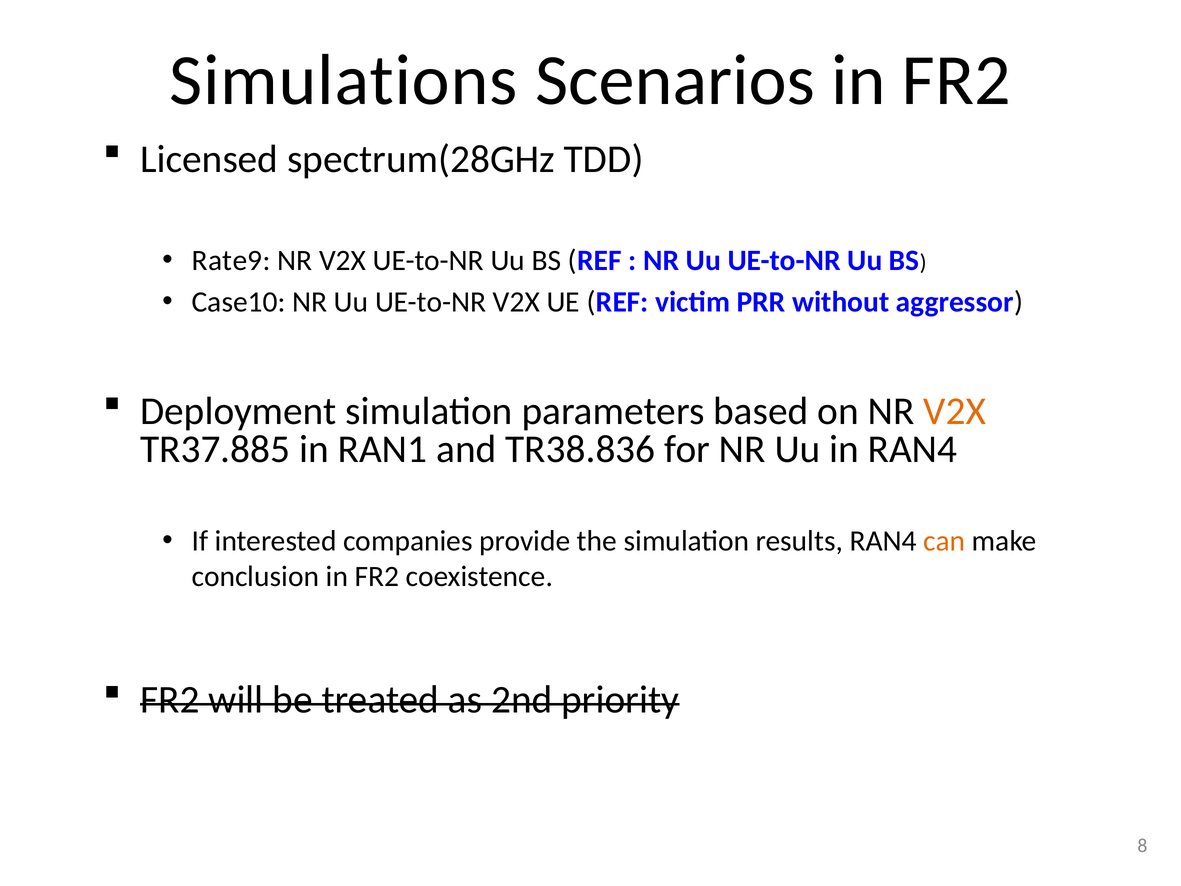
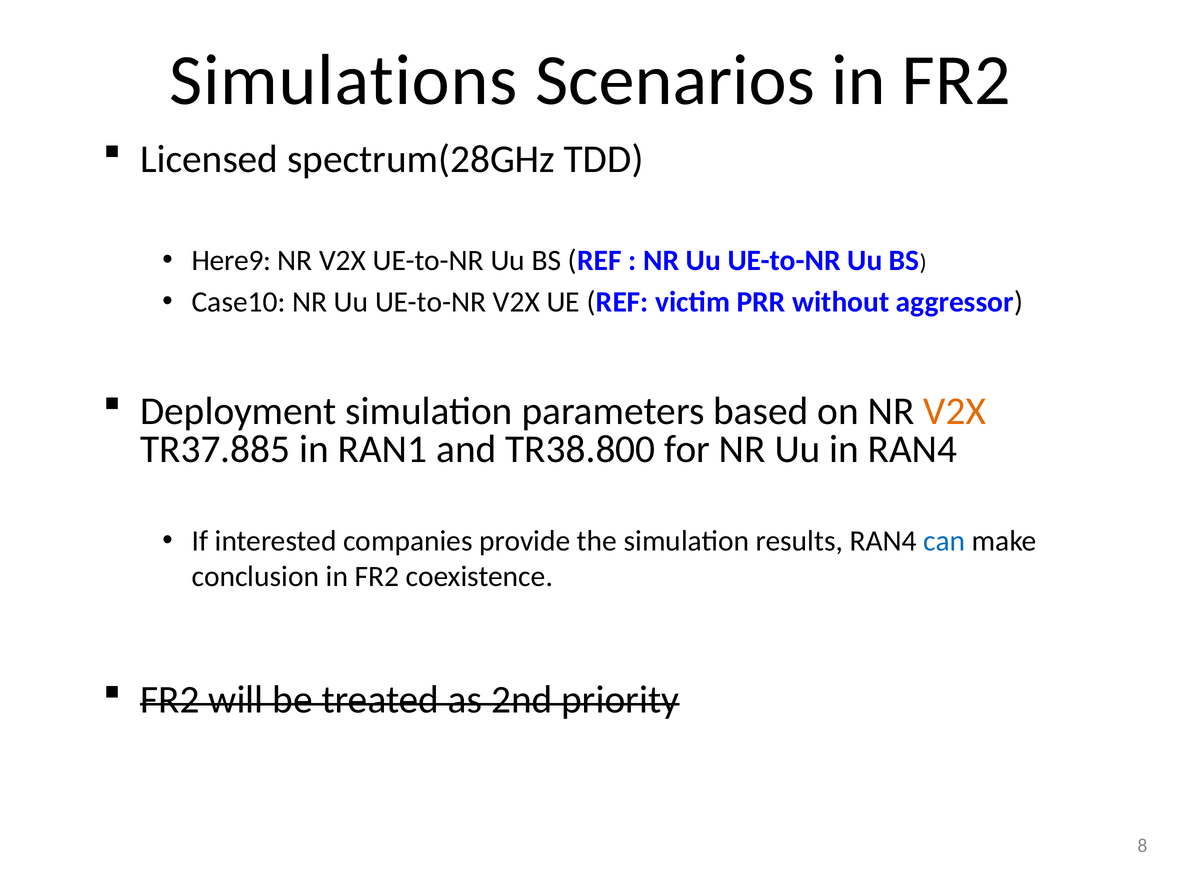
Rate9: Rate9 -> Here9 (231, 261)
TR38.836: TR38.836 -> TR38.800 (580, 449)
can colour: orange -> blue (944, 541)
